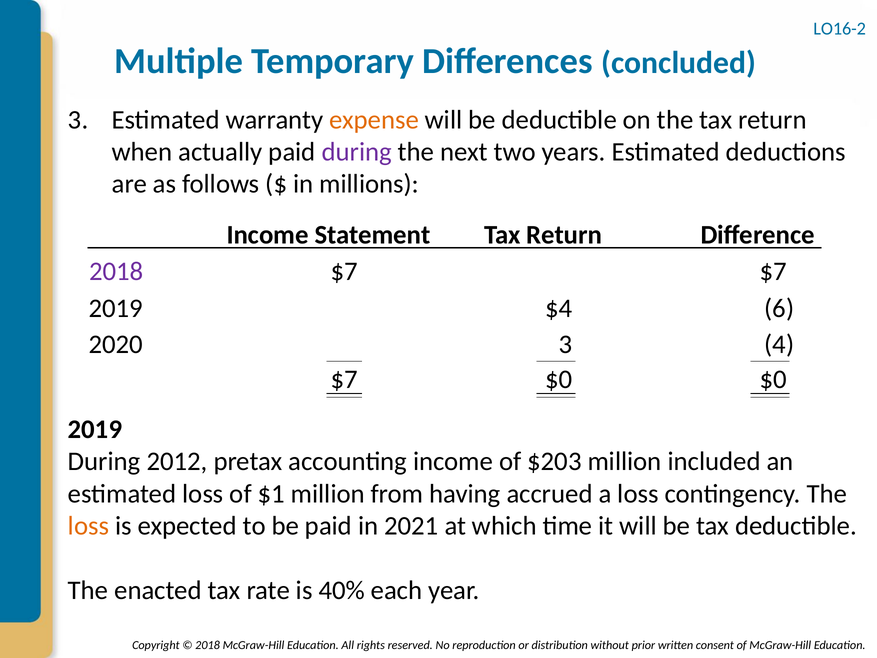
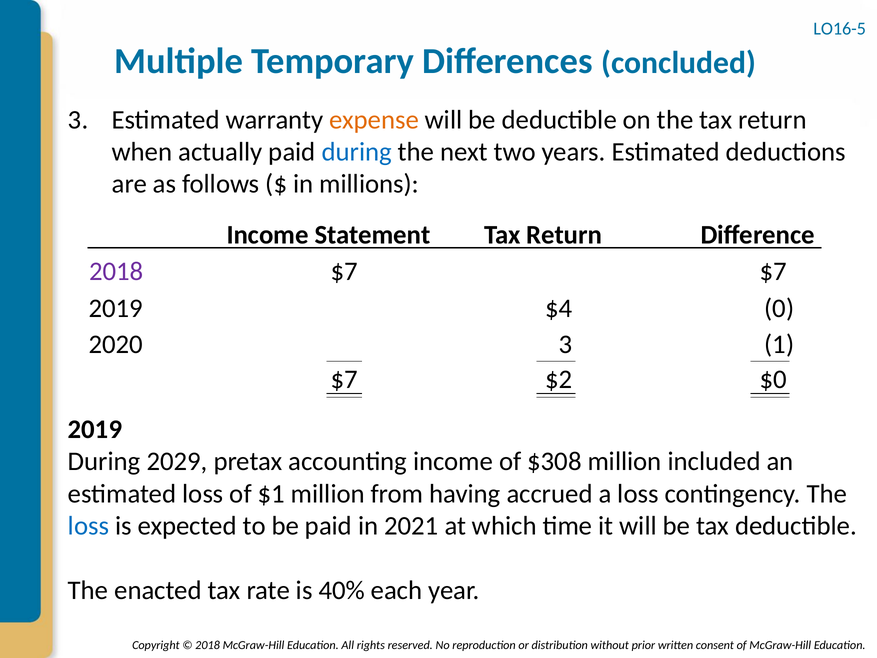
LO16-2: LO16-2 -> LO16-5 (840, 29)
during colour: purple -> blue (357, 152)
6: 6 -> 0 (779, 308)
4: 4 -> 1 (779, 344)
$7 $0: $0 -> $2 (559, 379)
2012: 2012 -> 2029 (177, 461)
$203: $203 -> $308 (554, 461)
loss colour: orange -> blue (89, 526)
